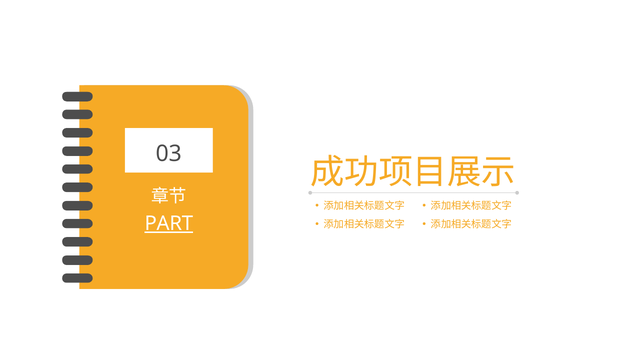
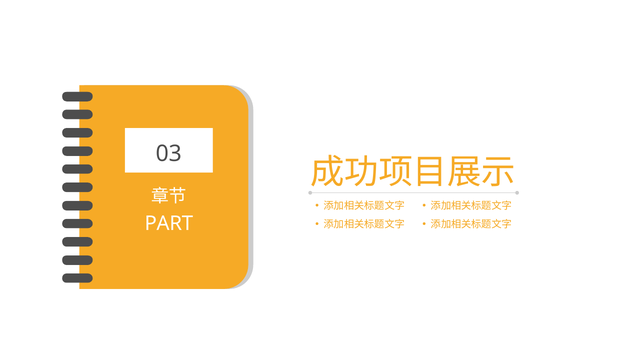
PART underline: present -> none (169, 224)
